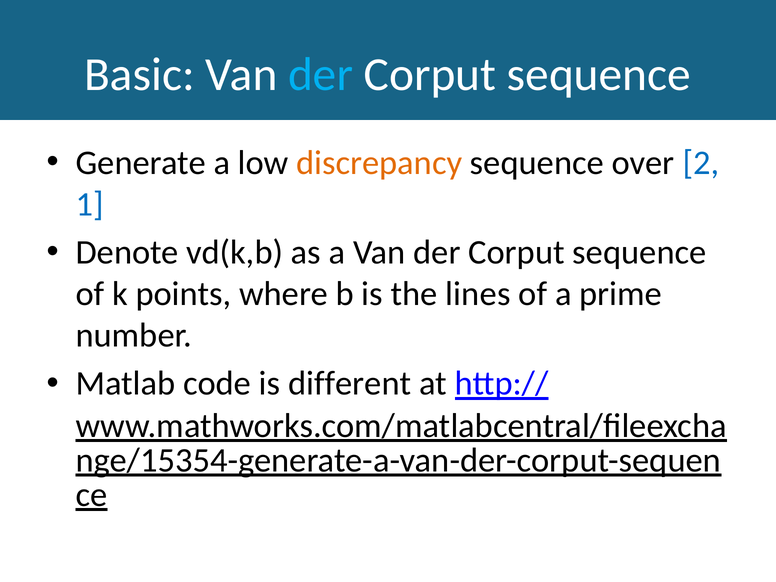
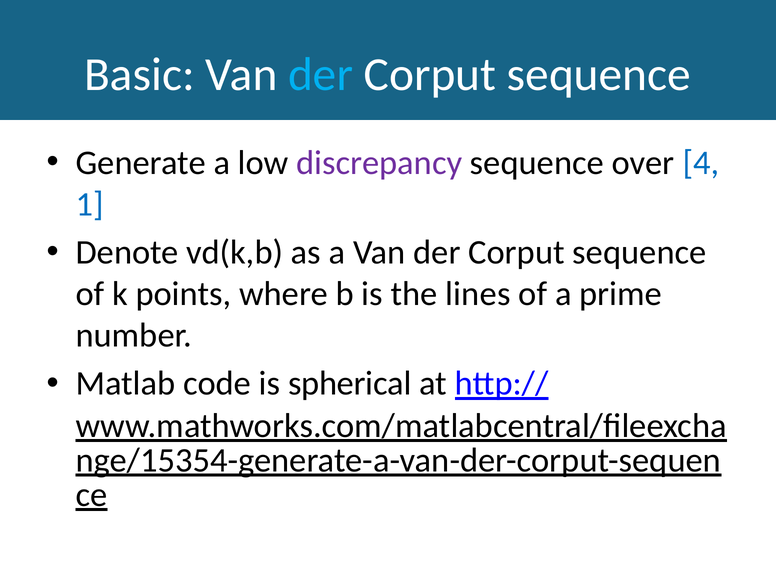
discrepancy colour: orange -> purple (379, 163)
2: 2 -> 4 (701, 163)
different: different -> spherical (350, 384)
